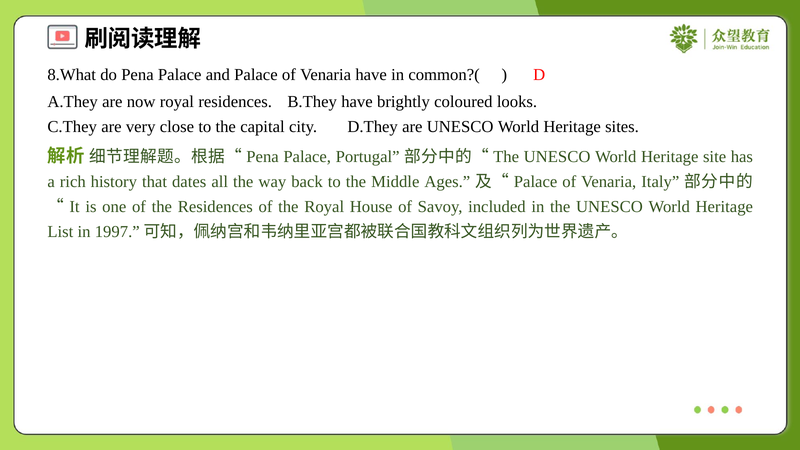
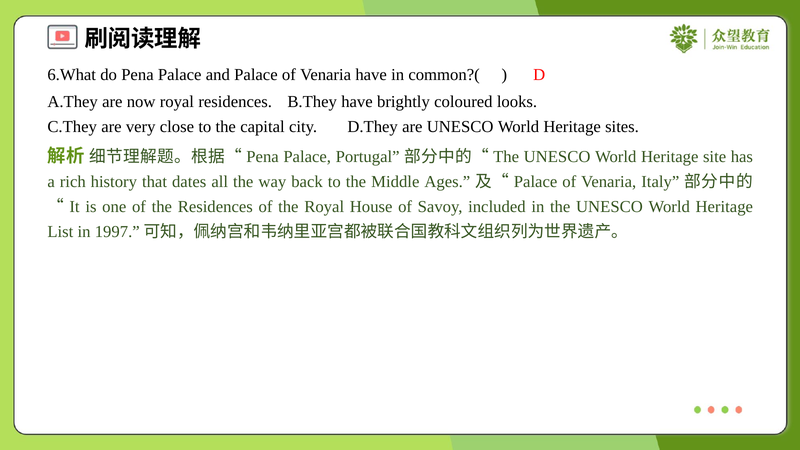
8.What: 8.What -> 6.What (72, 75)
